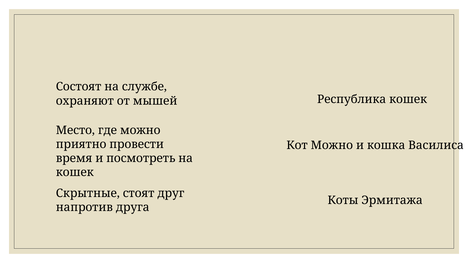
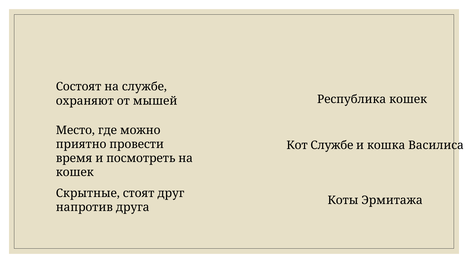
Кот Можно: Можно -> Службе (332, 146)
